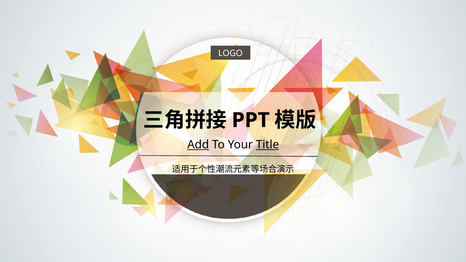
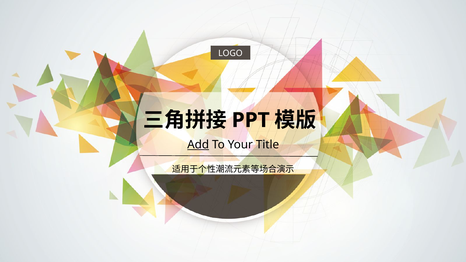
Title underline: present -> none (268, 145)
